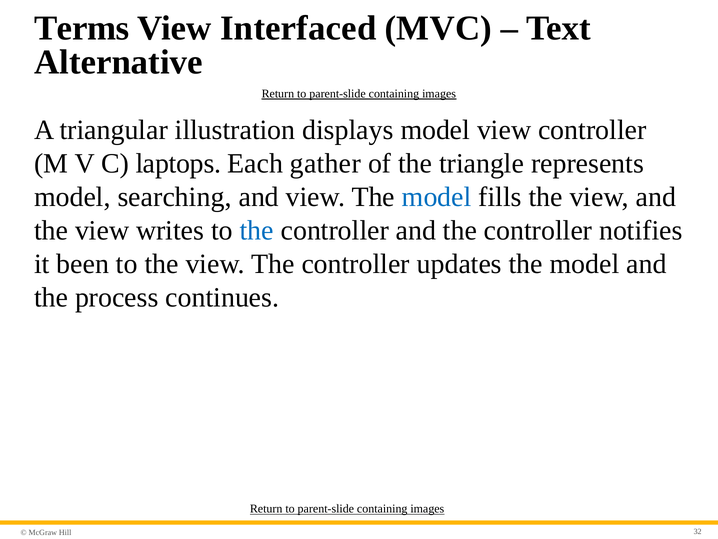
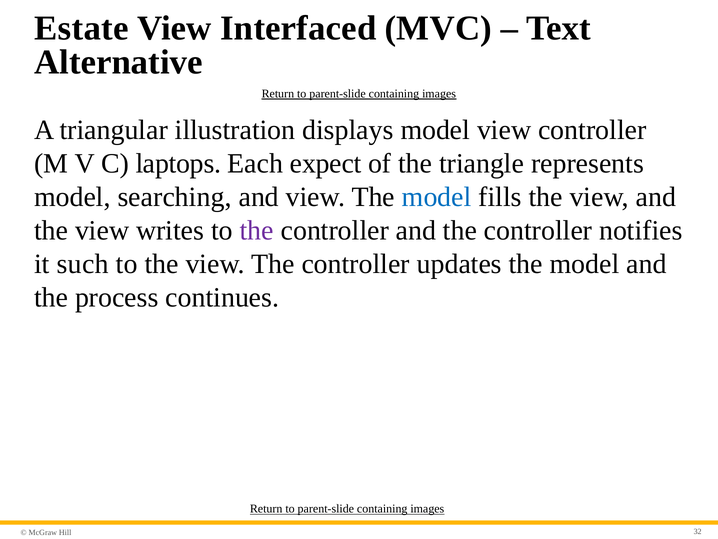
Terms: Terms -> Estate (81, 28)
gather: gather -> expect (326, 163)
the colour: blue -> purple (257, 230)
been: been -> such (83, 264)
